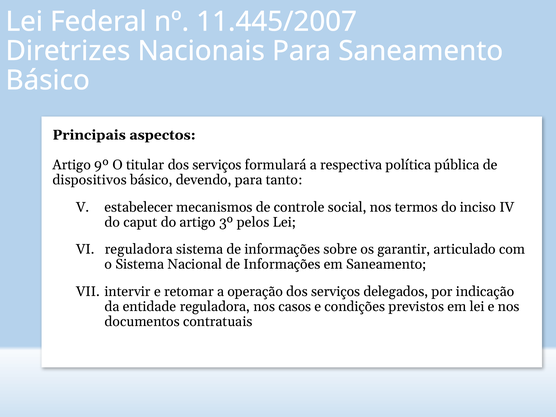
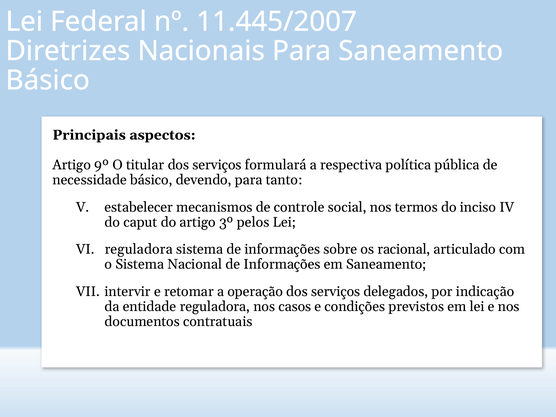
dispositivos: dispositivos -> necessidade (90, 180)
garantir: garantir -> racional (404, 249)
